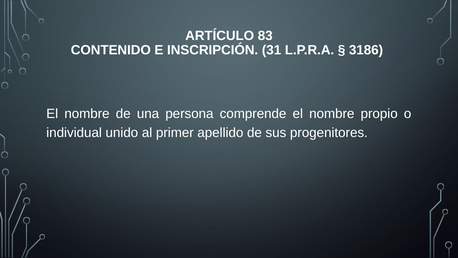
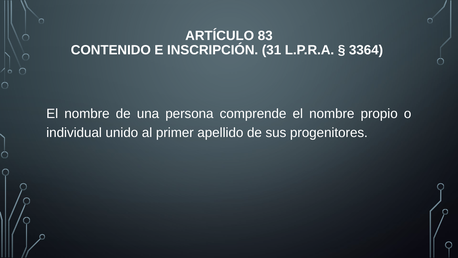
3186: 3186 -> 3364 (366, 50)
